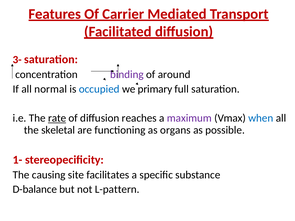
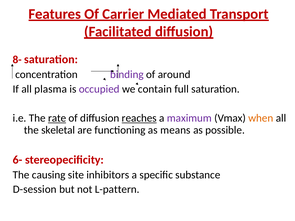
3-: 3- -> 8- (17, 60)
normal: normal -> plasma (51, 89)
occupied colour: blue -> purple (99, 89)
primary: primary -> contain (155, 89)
reaches underline: none -> present (139, 118)
when colour: blue -> orange (261, 118)
organs: organs -> means (175, 130)
1-: 1- -> 6- (18, 160)
facilitates: facilitates -> inhibitors (108, 175)
D-balance: D-balance -> D-session (35, 190)
